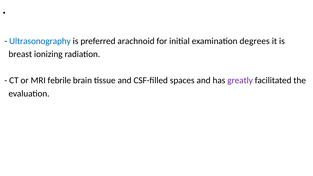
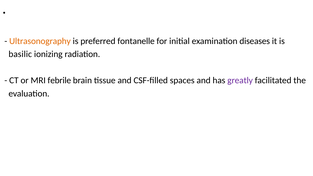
Ultrasonography colour: blue -> orange (40, 41)
arachnoid: arachnoid -> fontanelle (136, 41)
degrees: degrees -> diseases (255, 41)
breast: breast -> basilic (20, 54)
